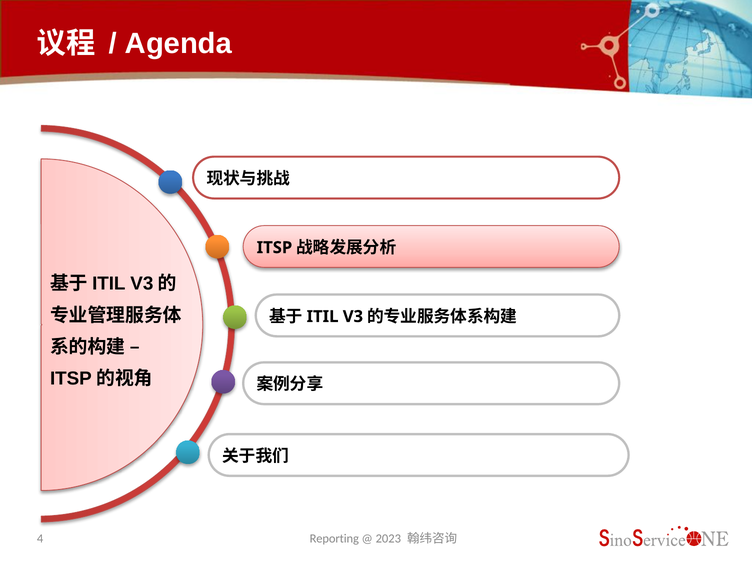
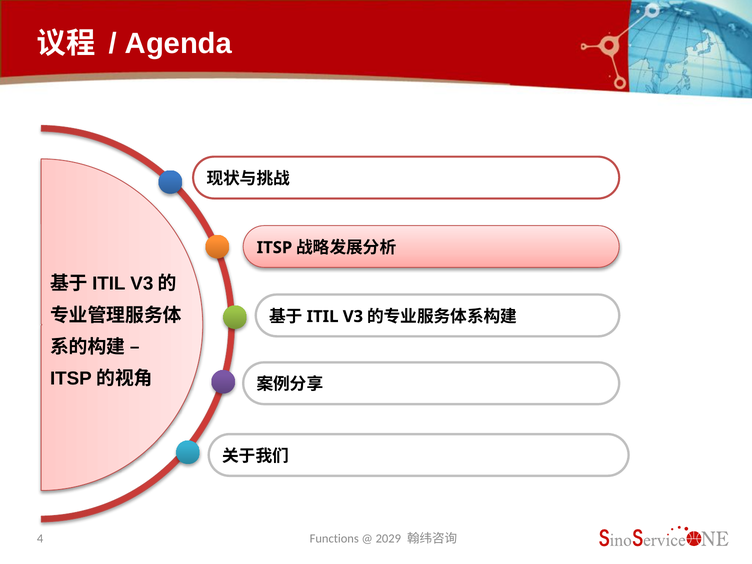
Reporting: Reporting -> Functions (334, 539)
2023: 2023 -> 2029 (388, 539)
